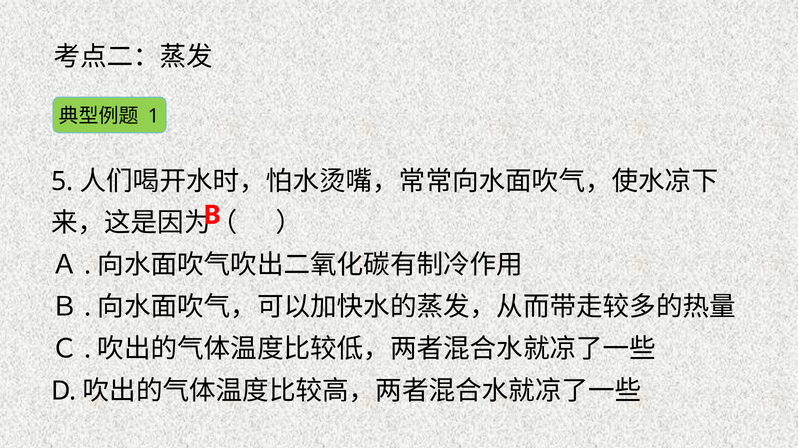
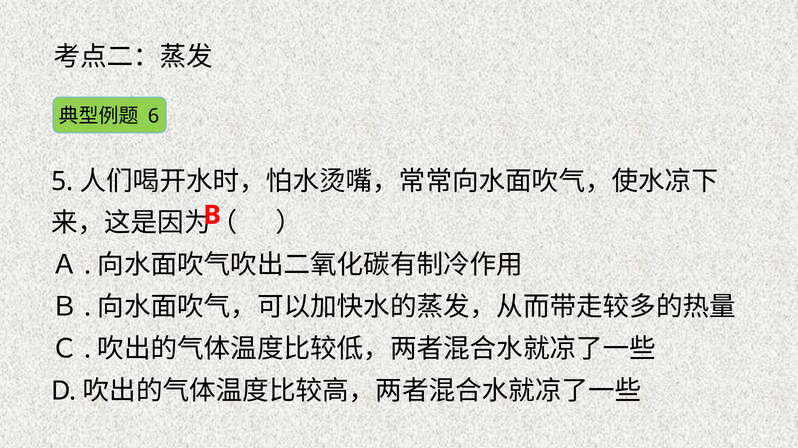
1: 1 -> 6 (154, 116)
